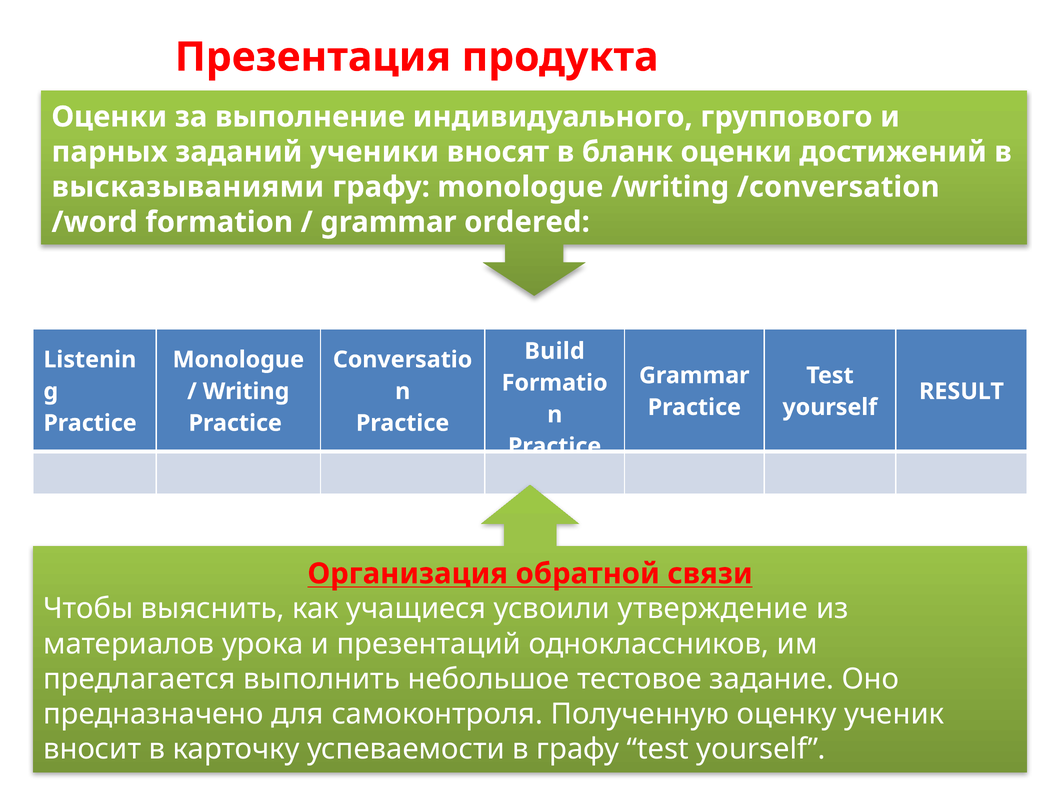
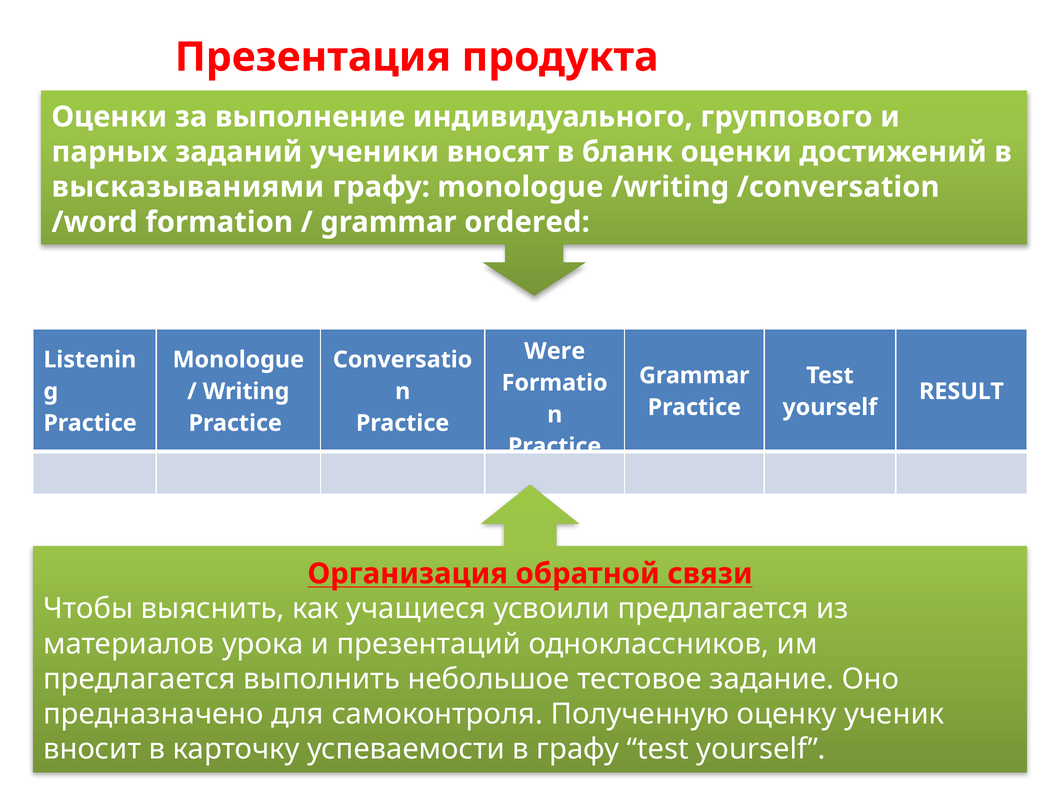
Build: Build -> Were (555, 351)
усвоили утверждение: утверждение -> предлагается (713, 609)
